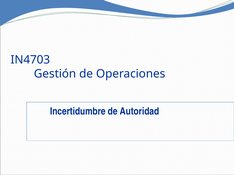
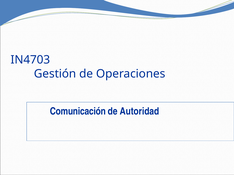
Incertidumbre: Incertidumbre -> Comunicación (78, 112)
